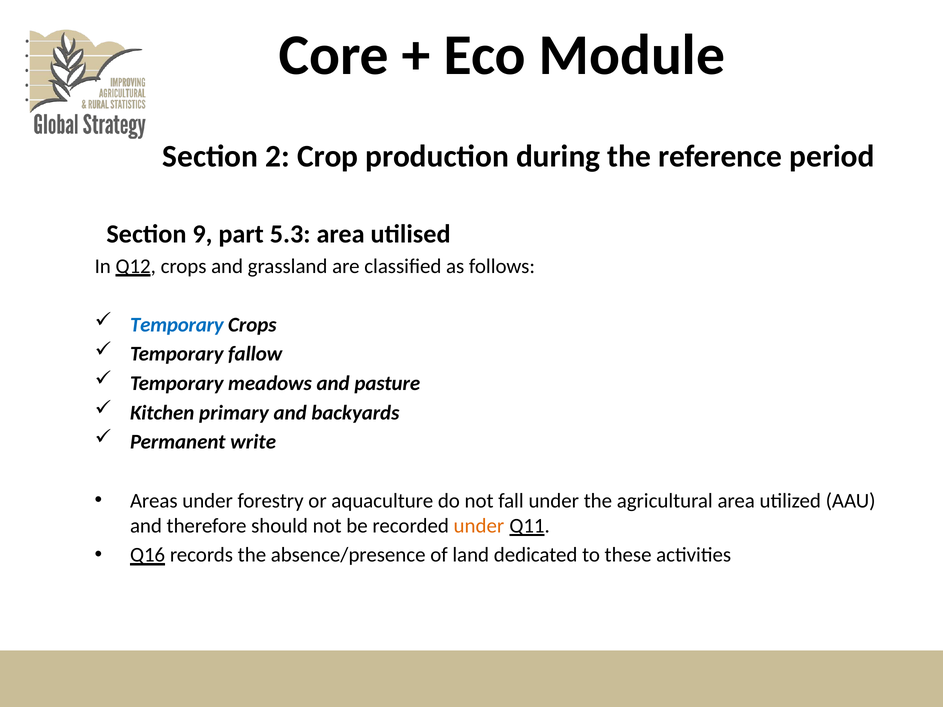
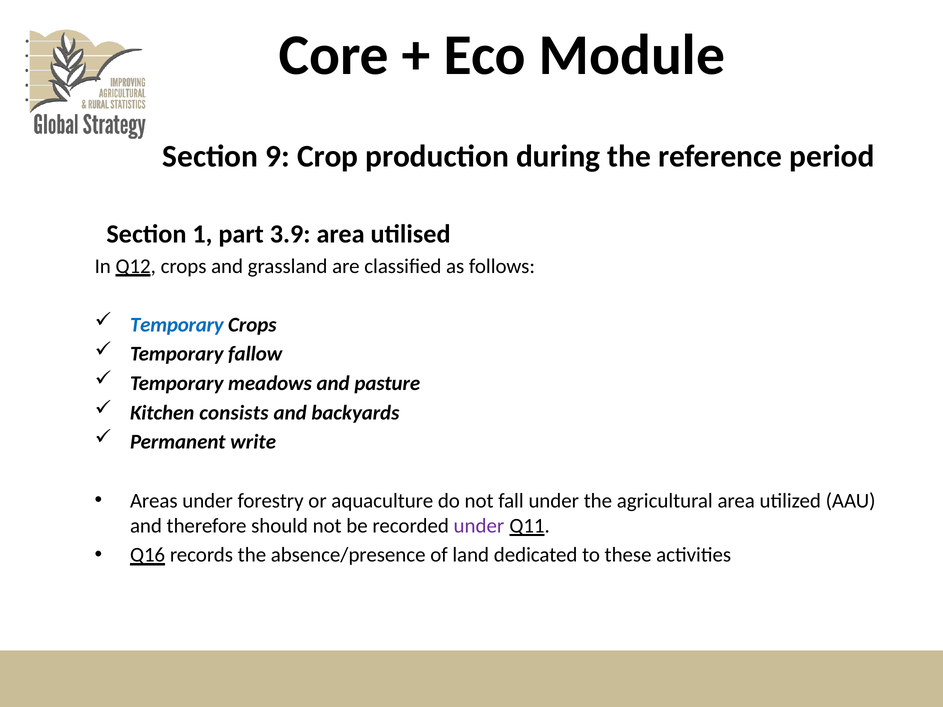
2: 2 -> 9 (278, 157)
9: 9 -> 1 (202, 234)
5.3: 5.3 -> 3.9 (290, 234)
primary: primary -> consists (234, 413)
under colour: orange -> purple (479, 526)
